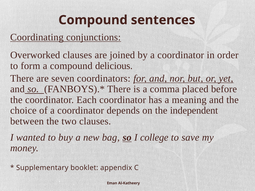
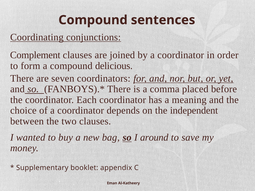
Overworked: Overworked -> Complement (35, 55)
college: college -> around (154, 138)
